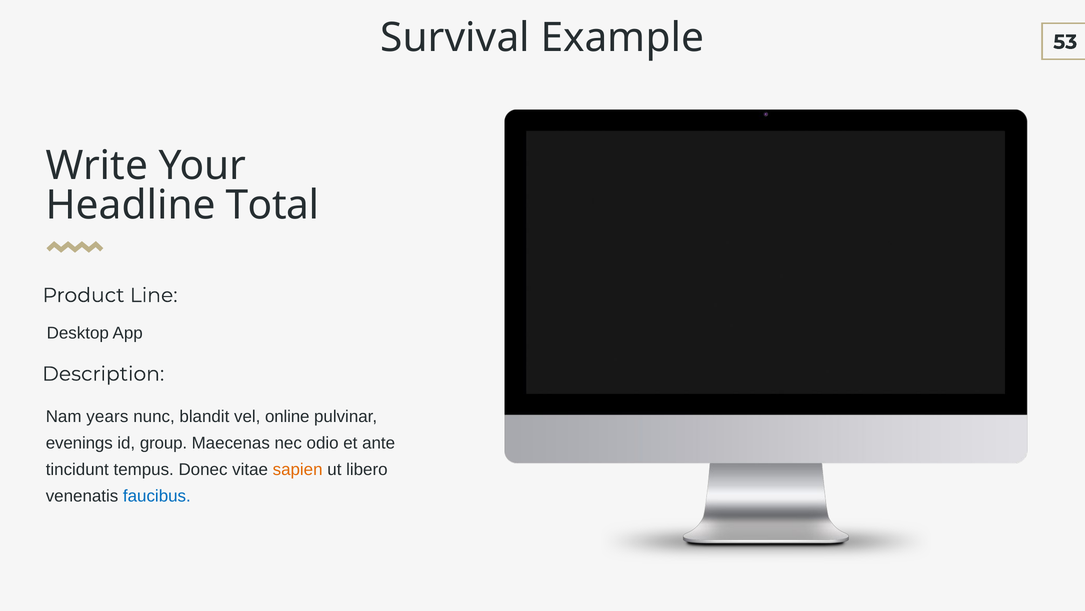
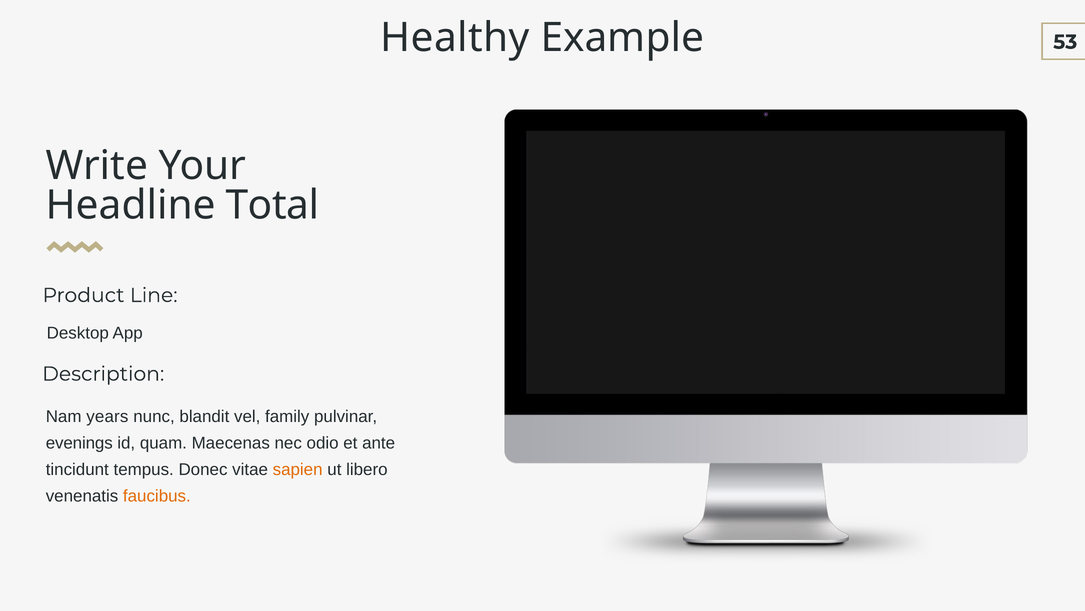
Survival: Survival -> Healthy (455, 38)
online: online -> family (287, 416)
group: group -> quam (163, 443)
faucibus colour: blue -> orange (157, 496)
